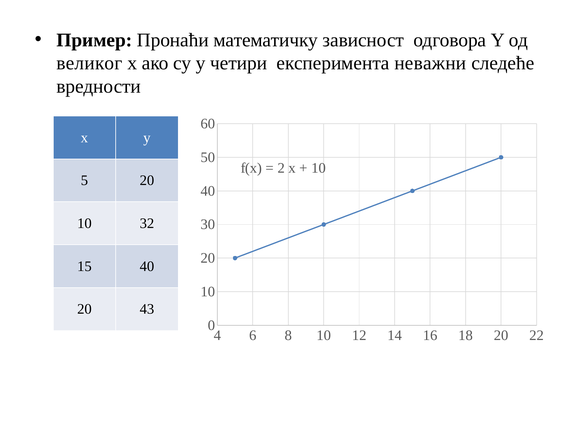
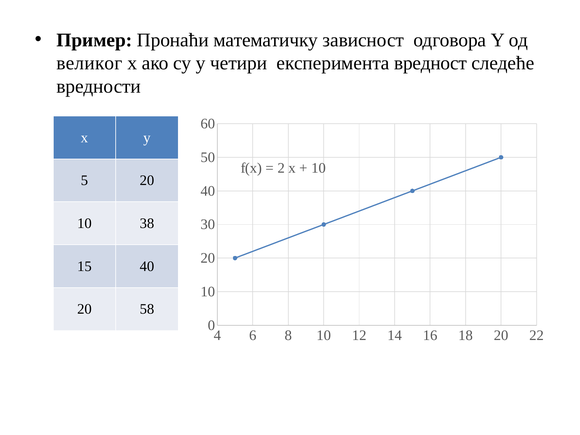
неважни: неважни -> вредност (431, 63)
32: 32 -> 38 (147, 223)
43: 43 -> 58 (147, 309)
